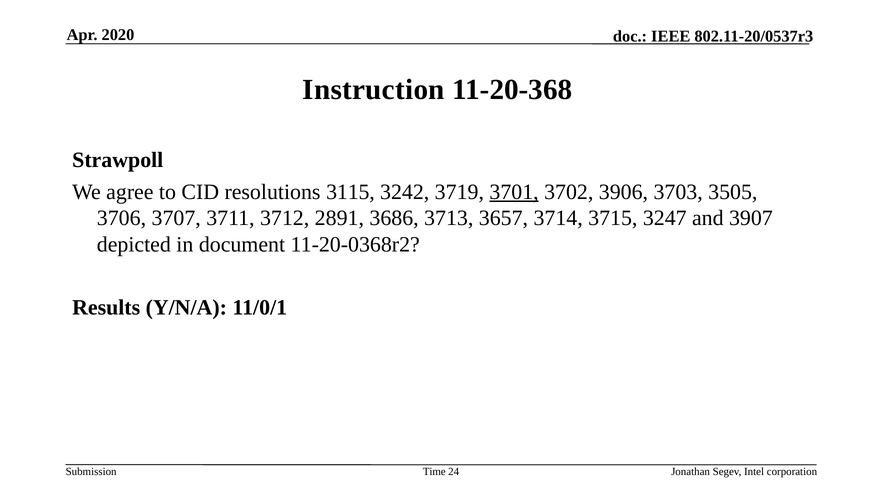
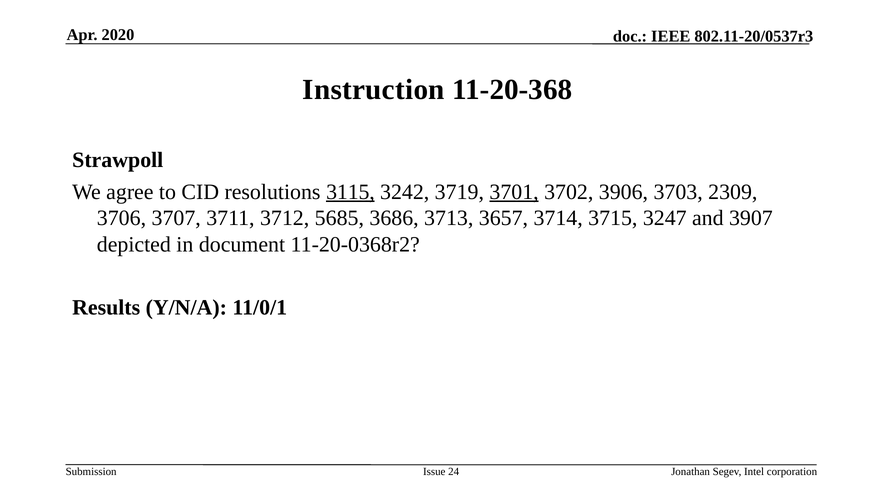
3115 underline: none -> present (350, 192)
3505: 3505 -> 2309 (733, 192)
2891: 2891 -> 5685 (339, 218)
Time: Time -> Issue (434, 472)
